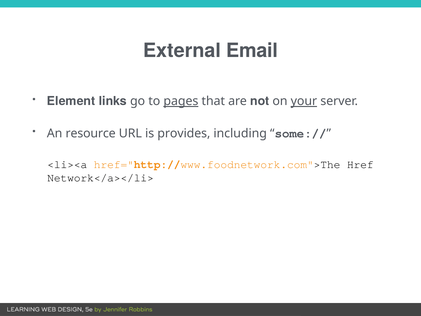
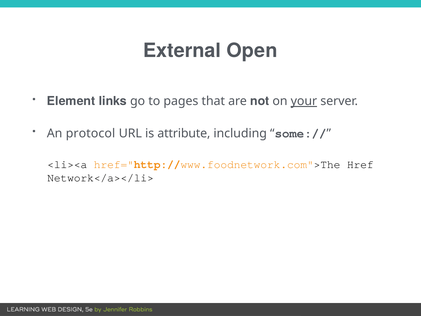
Email: Email -> Open (252, 51)
pages underline: present -> none (181, 101)
resource: resource -> protocol (91, 133)
provides: provides -> attribute (184, 133)
